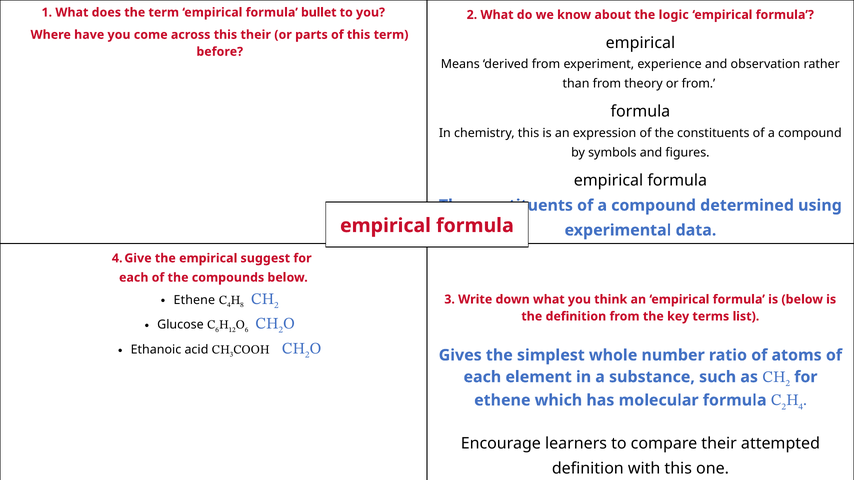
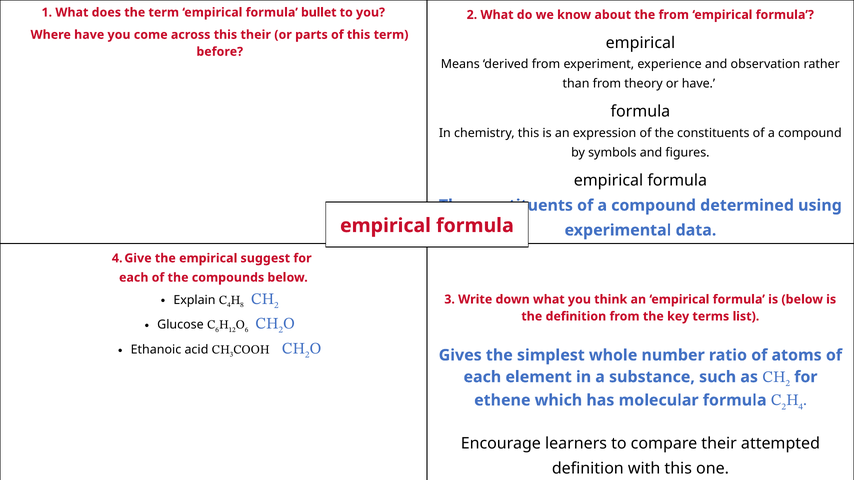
the logic: logic -> from (674, 15)
or from: from -> have (698, 84)
Ethene: Ethene -> Explain (194, 300)
